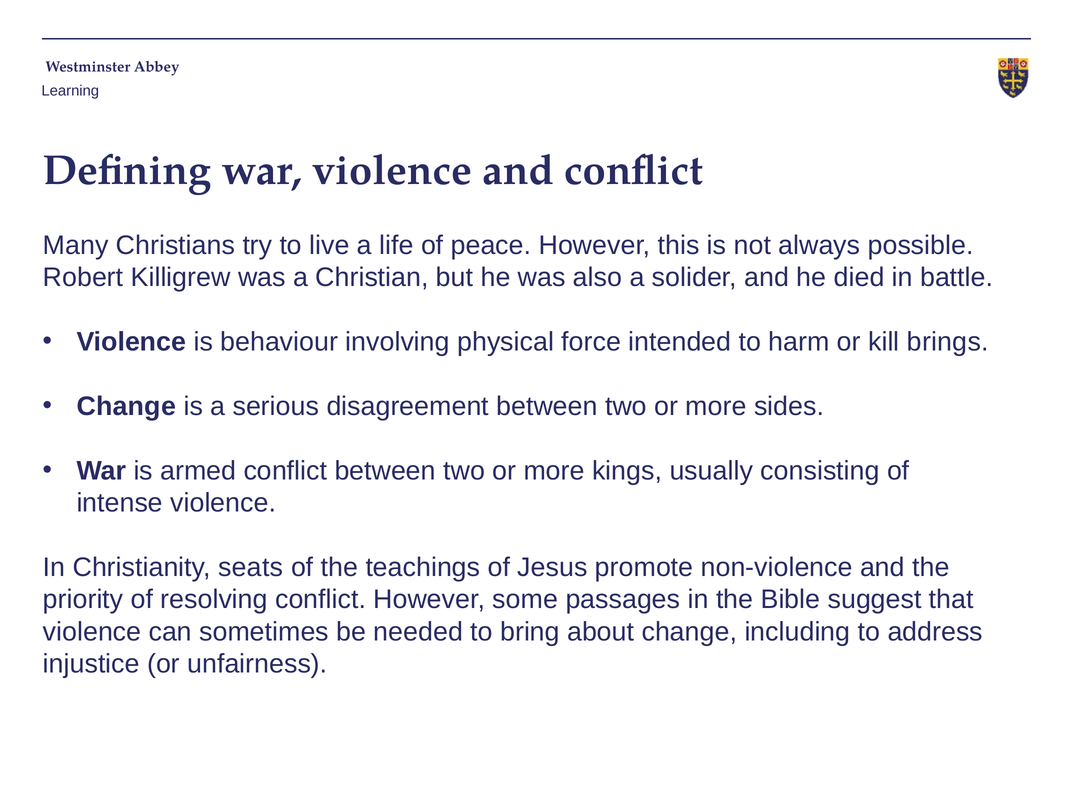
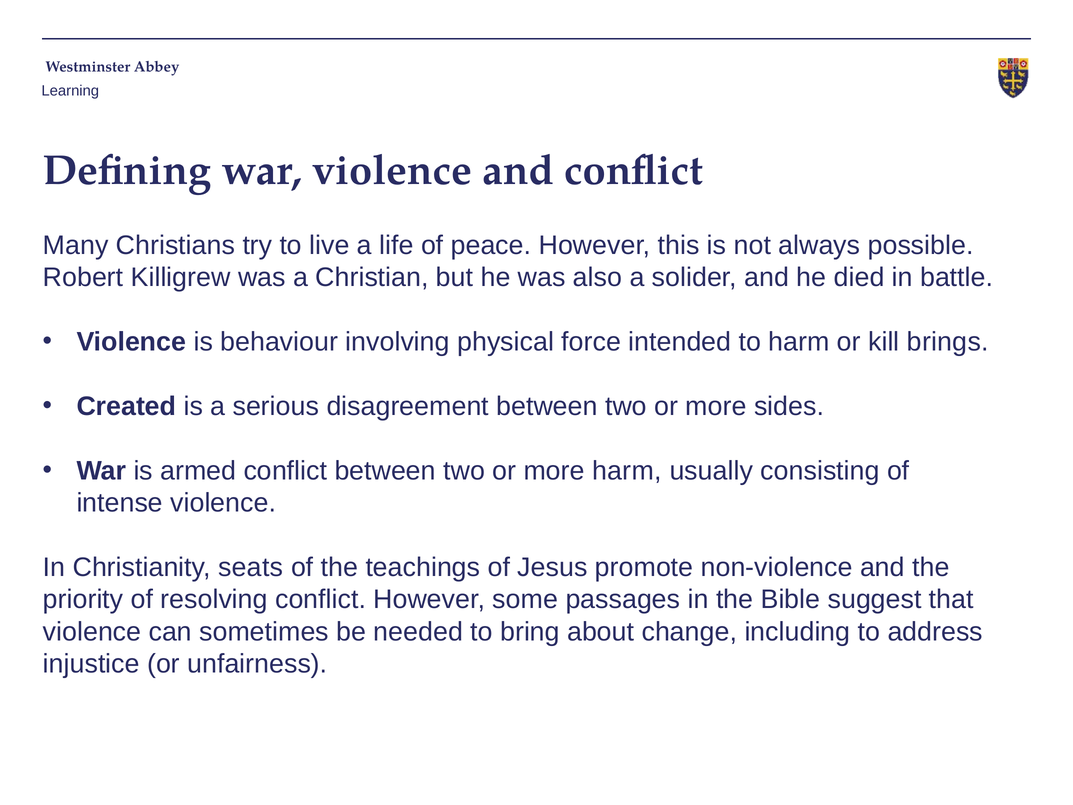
Change: Change -> Created (126, 406)
more kings: kings -> harm (627, 471)
